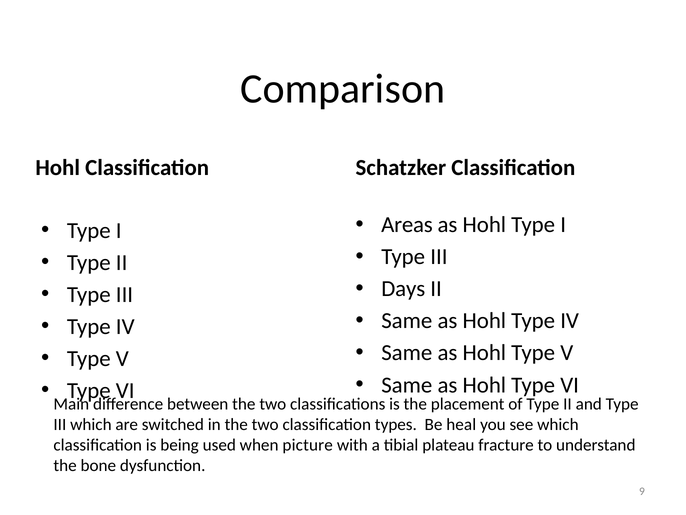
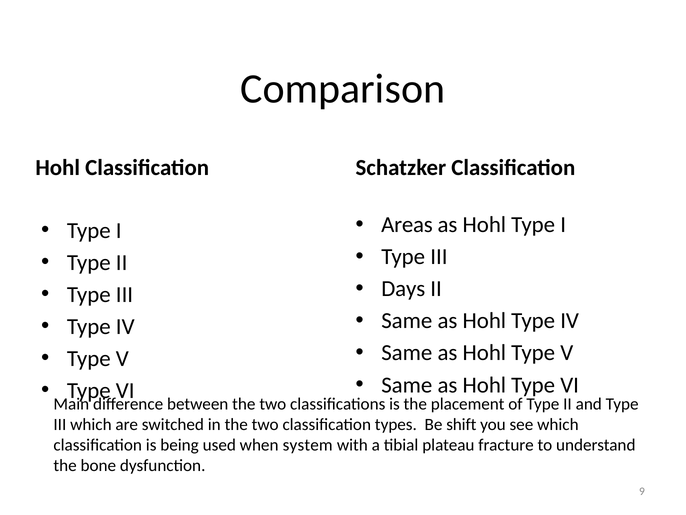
heal: heal -> shift (461, 424)
picture: picture -> system (308, 445)
